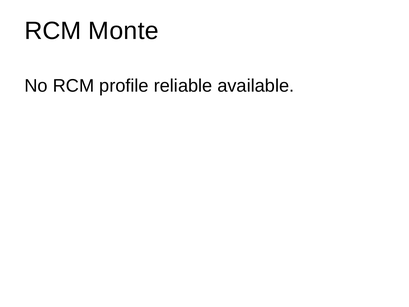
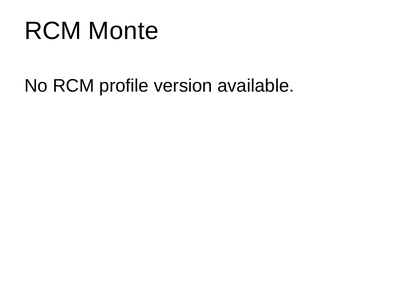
reliable: reliable -> version (183, 86)
